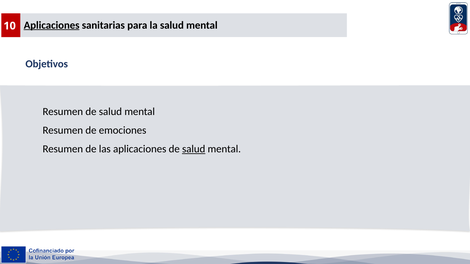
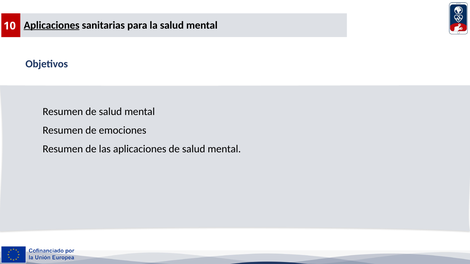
salud underline: present -> none (194, 149)
